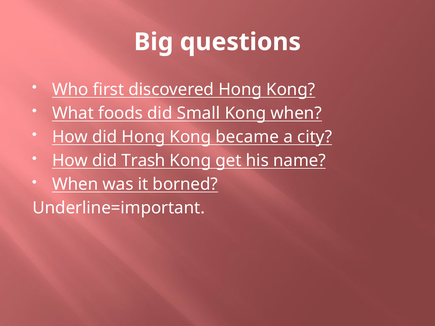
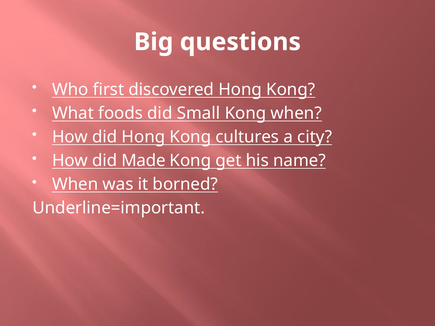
became: became -> cultures (247, 137)
Trash: Trash -> Made (144, 161)
